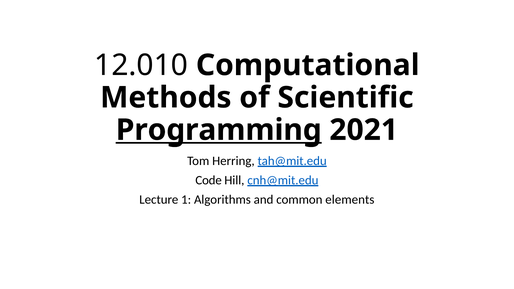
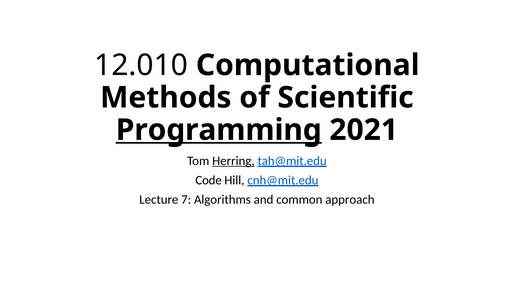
Herring underline: none -> present (233, 161)
1: 1 -> 7 (186, 200)
elements: elements -> approach (350, 200)
